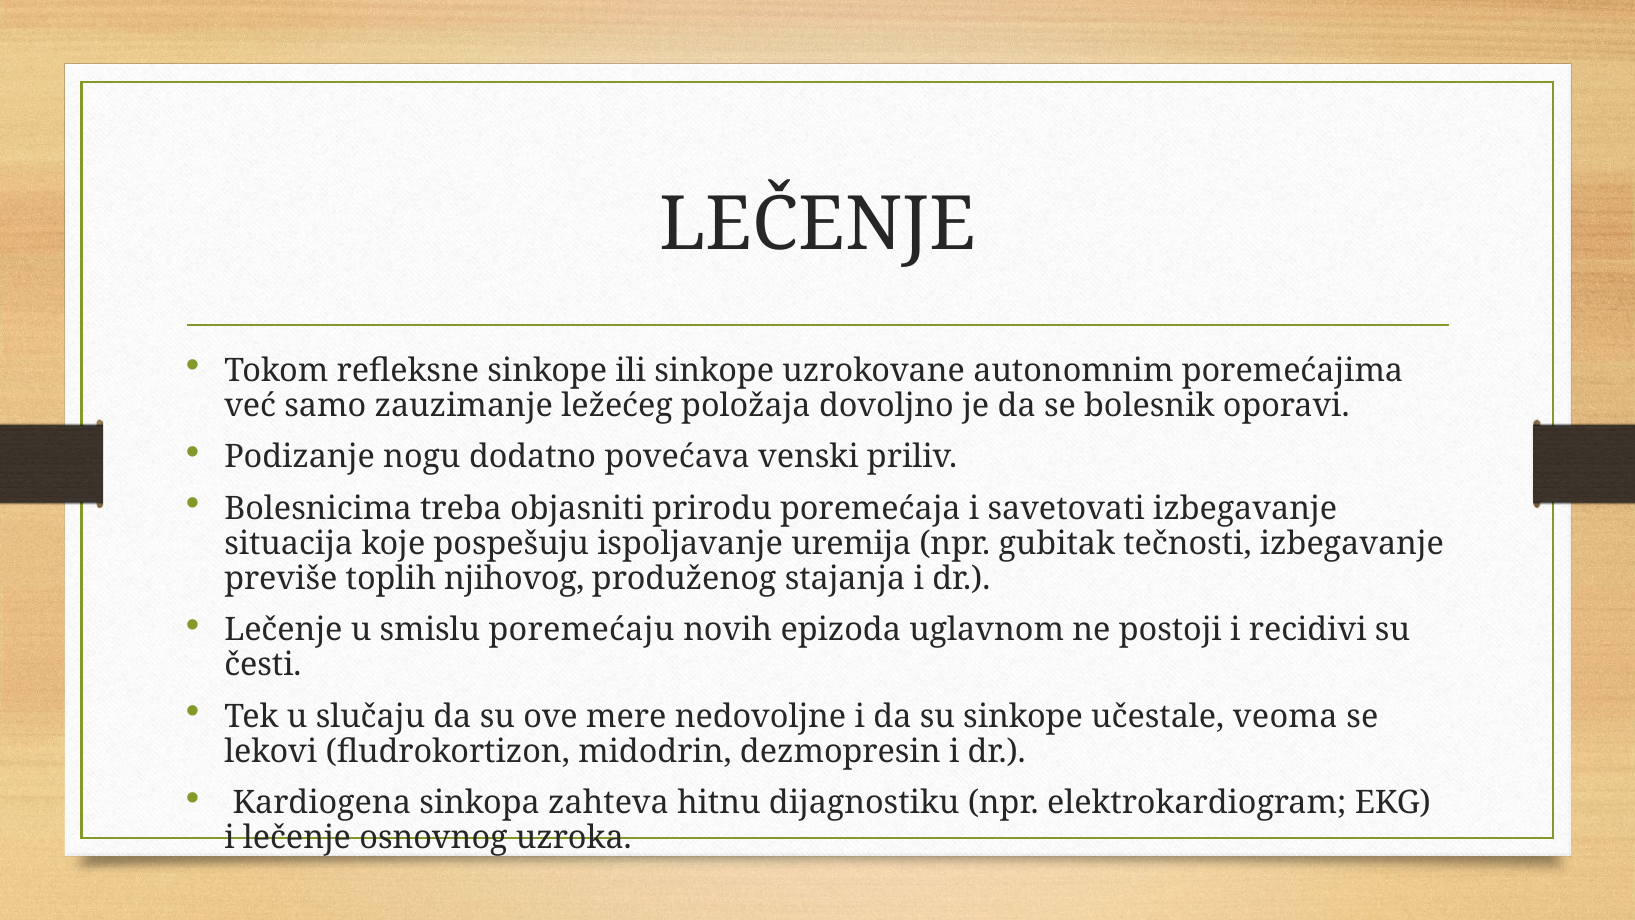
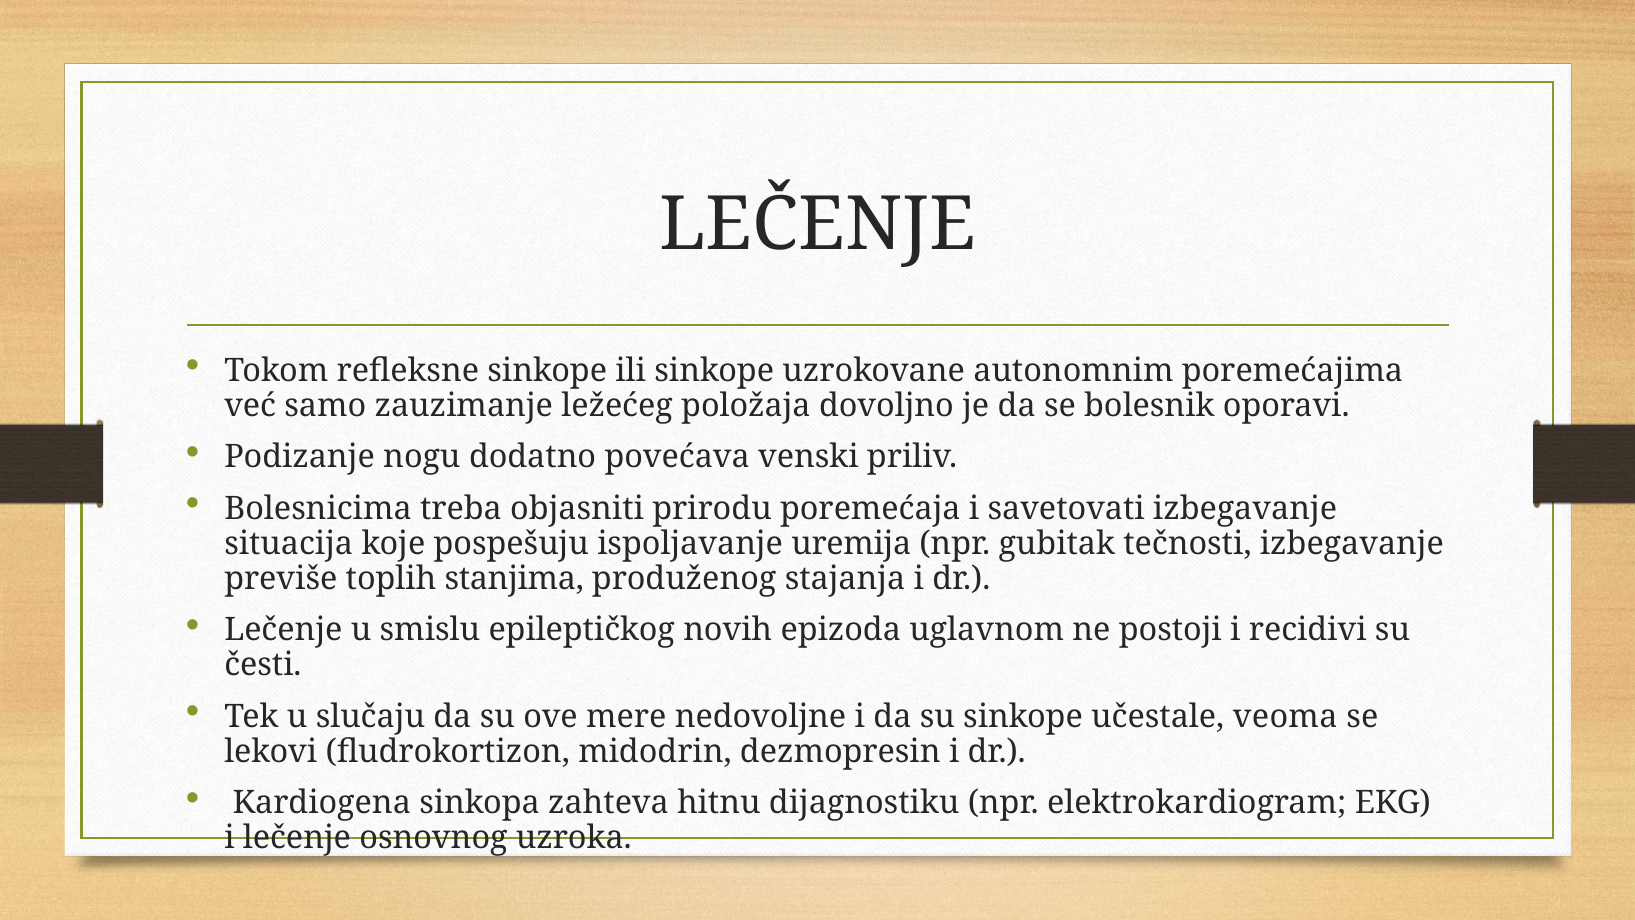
njihovog: njihovog -> stanjima (514, 578)
poremećaju: poremećaju -> epileptičkog (582, 630)
